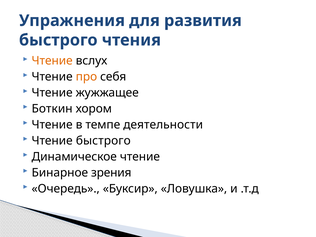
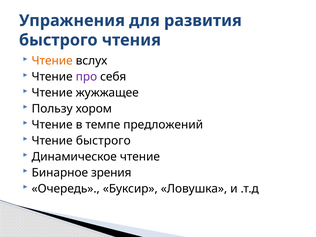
про colour: orange -> purple (86, 77)
Боткин: Боткин -> Пользу (52, 109)
деятельности: деятельности -> предложений (163, 125)
